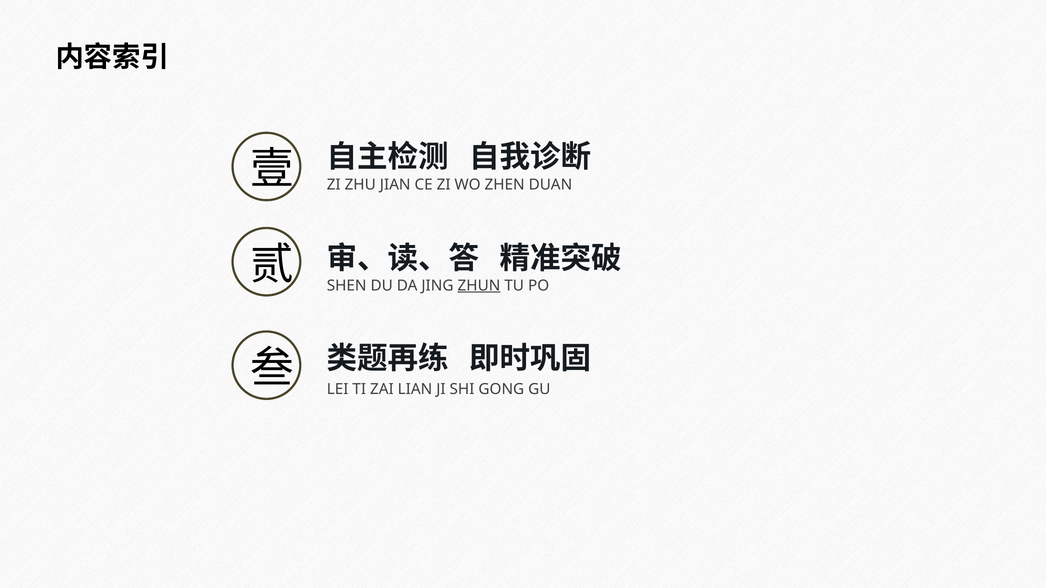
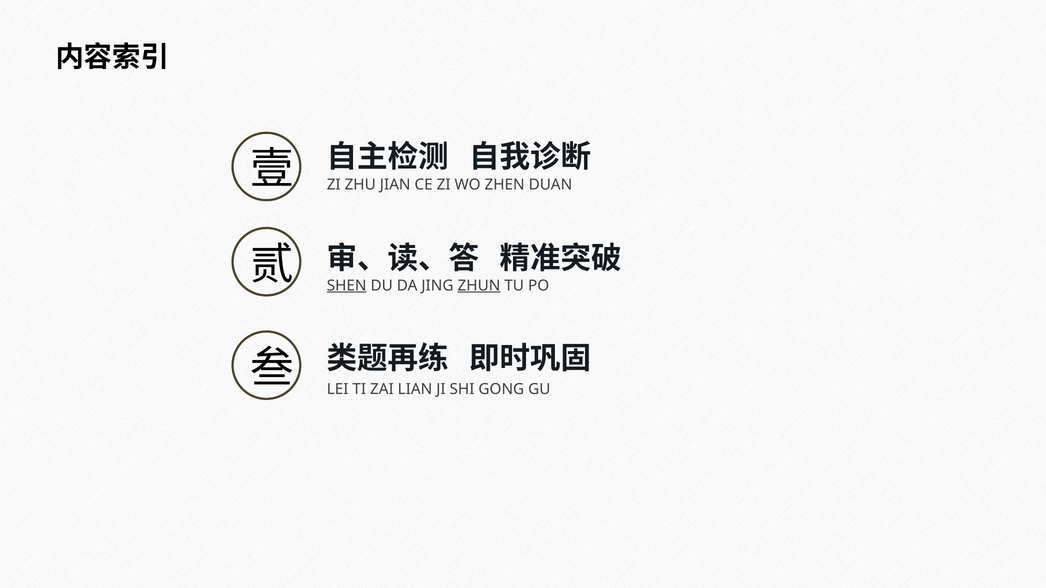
SHEN underline: none -> present (347, 286)
